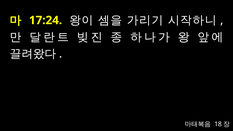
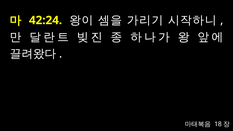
17:24: 17:24 -> 42:24 (46, 20)
